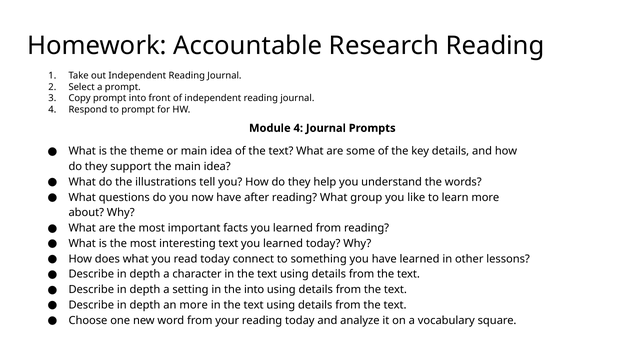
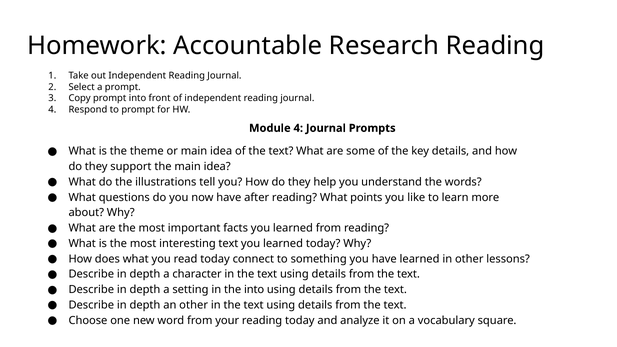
group: group -> points (366, 197)
an more: more -> other (194, 305)
